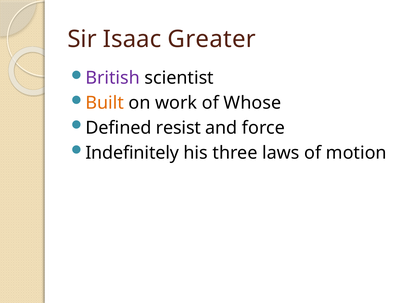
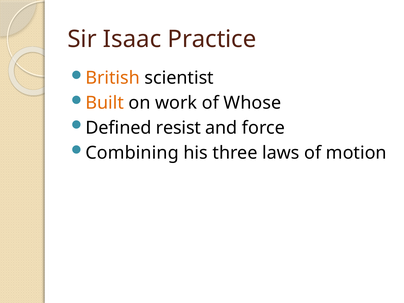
Greater: Greater -> Practice (212, 39)
British colour: purple -> orange (113, 78)
Indefinitely: Indefinitely -> Combining (132, 153)
